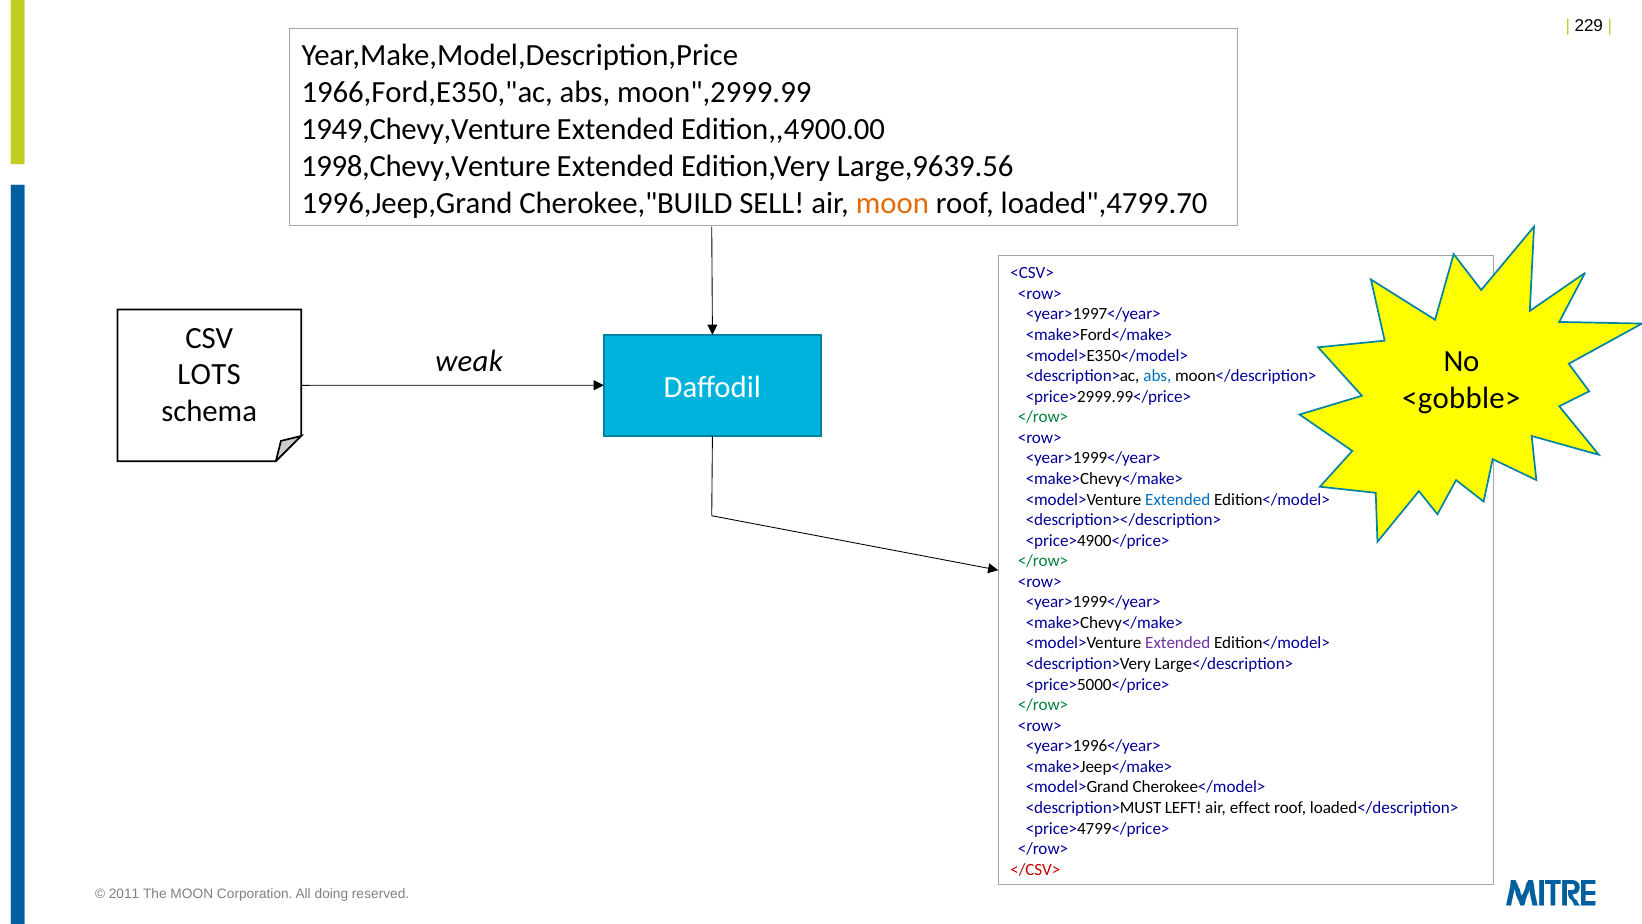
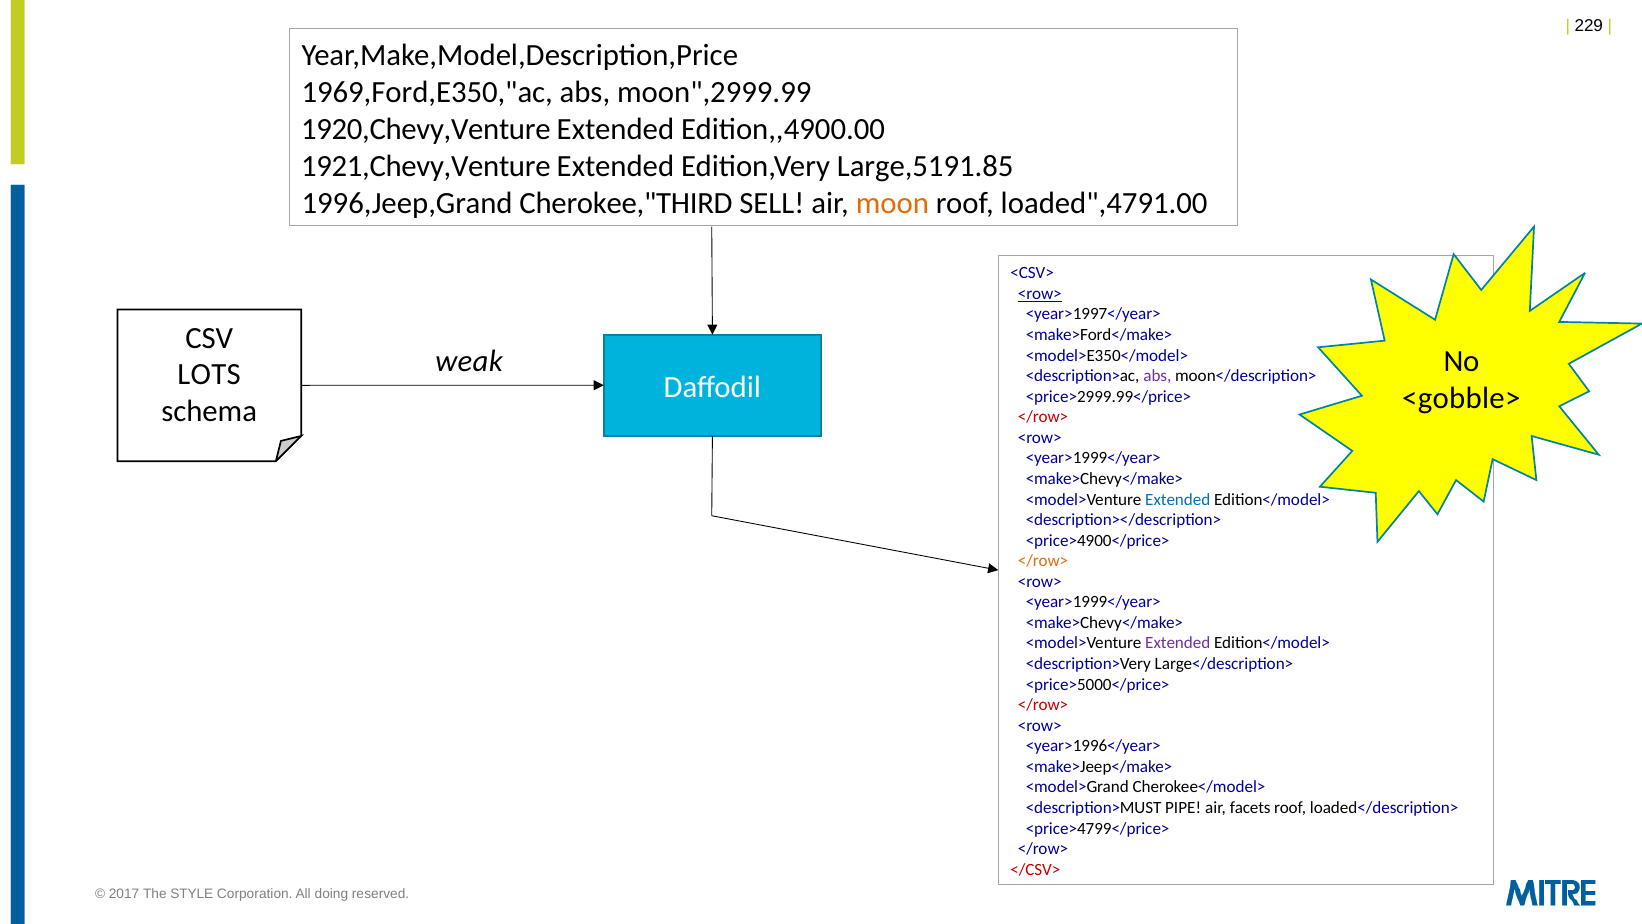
1966,Ford,E350,"ac: 1966,Ford,E350,"ac -> 1969,Ford,E350,"ac (427, 92)
1949,Chevy,Venture: 1949,Chevy,Venture -> 1920,Chevy,Venture (426, 129)
1998,Chevy,Venture: 1998,Chevy,Venture -> 1921,Chevy,Venture (426, 166)
Large,9639.56: Large,9639.56 -> Large,5191.85 (925, 166)
Cherokee,"BUILD: Cherokee,"BUILD -> Cherokee,"THIRD (626, 203)
loaded",4799.70: loaded",4799.70 -> loaded",4791.00 (1104, 203)
<row> underline: none -> present (1040, 294)
abs colour: blue -> purple (1157, 376)
</row> colour: green -> red (1043, 417)
</row> colour: green -> orange (1043, 561)
</row> colour: green -> red (1043, 705)
LEFT: LEFT -> PIPE (1183, 808)
effect: effect -> facets (1250, 808)
2011: 2011 -> 2017 (124, 894)
The MOON: MOON -> STYLE (192, 894)
